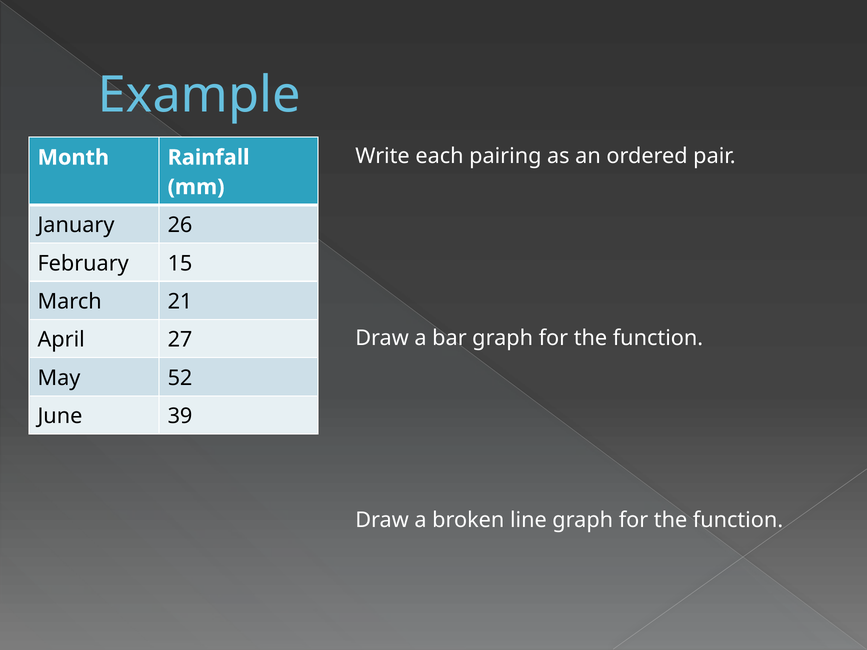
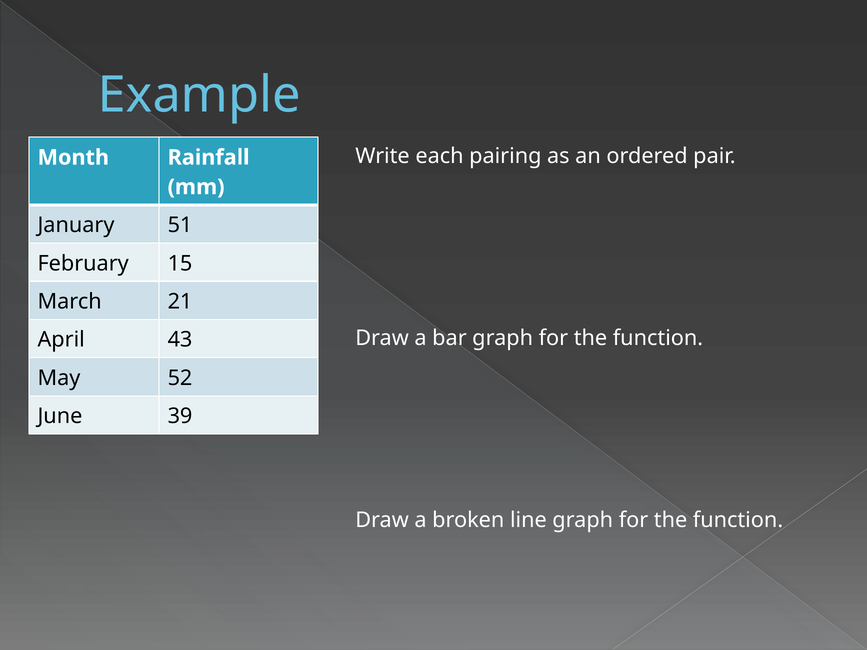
26: 26 -> 51 (180, 225)
27: 27 -> 43 (180, 340)
